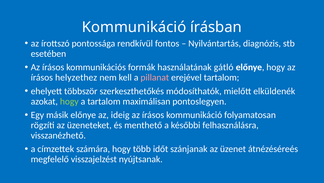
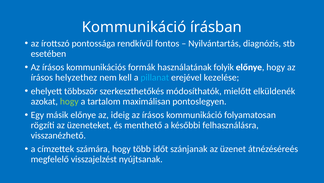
gátló: gátló -> folyik (224, 67)
pillanat colour: pink -> light blue (155, 77)
erejével tartalom: tartalom -> kezelése (221, 77)
